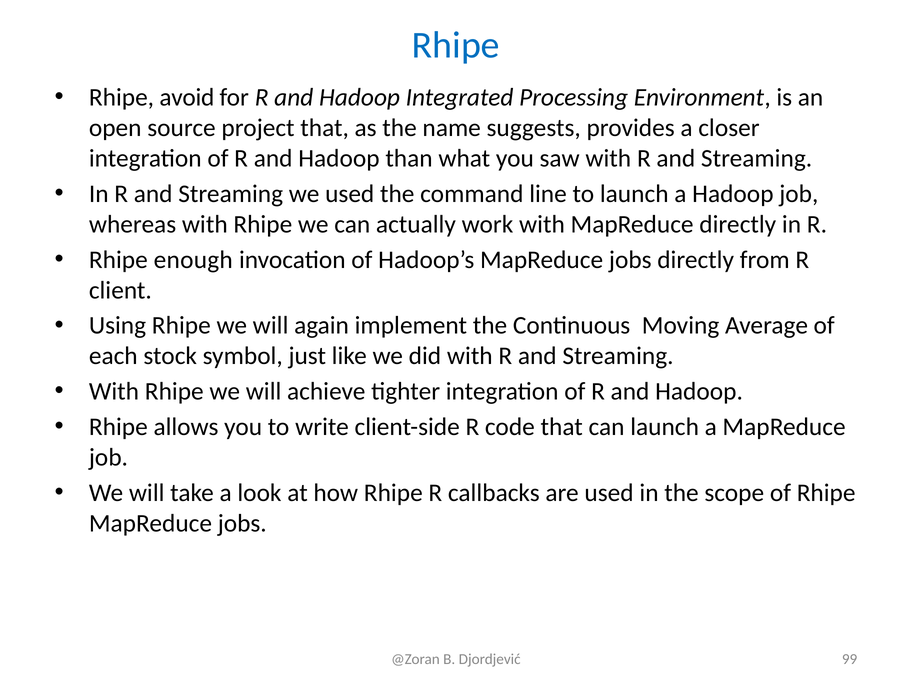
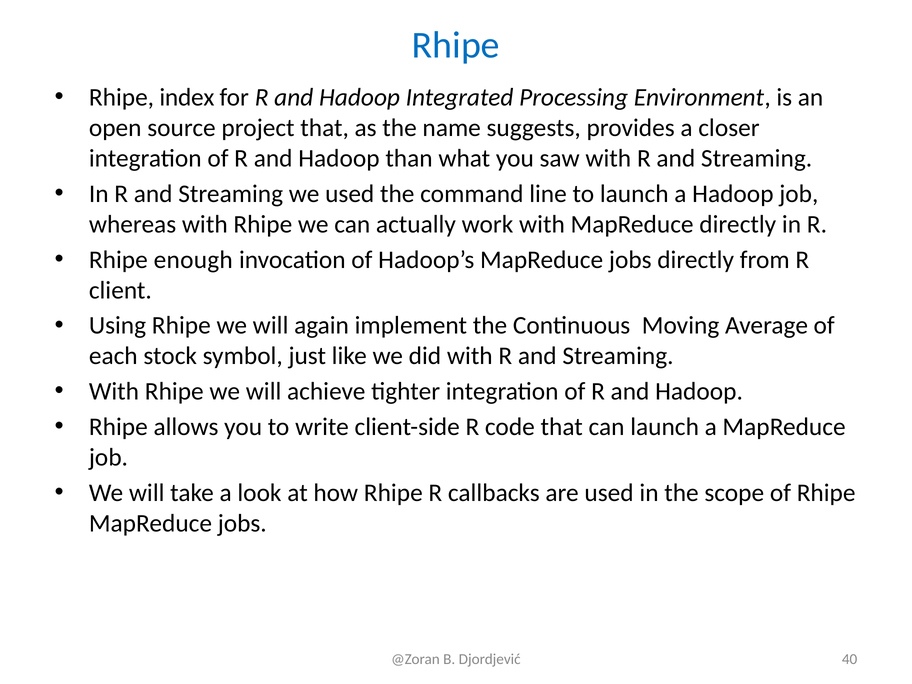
avoid: avoid -> index (187, 98)
99: 99 -> 40 (850, 659)
